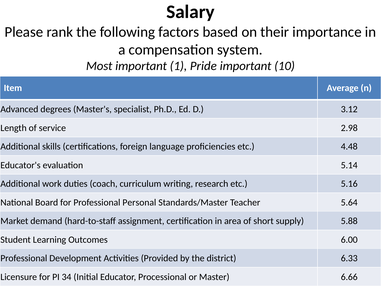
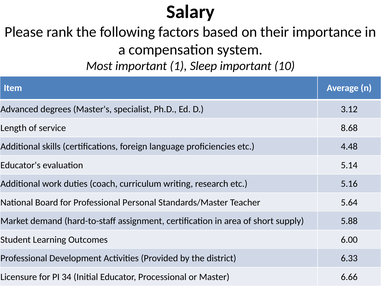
Pride: Pride -> Sleep (203, 66)
2.98: 2.98 -> 8.68 (349, 128)
